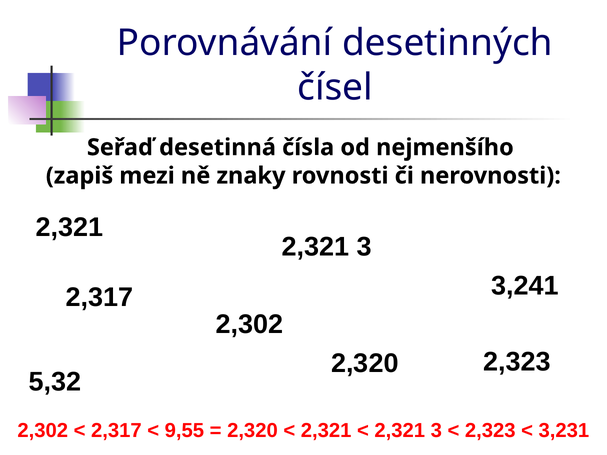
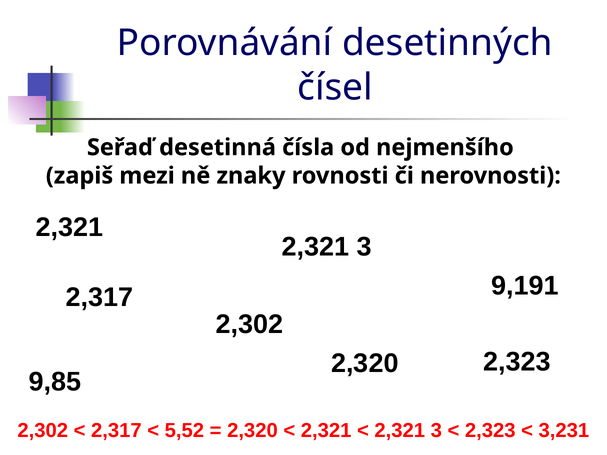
3,241: 3,241 -> 9,191 (525, 286)
5,32: 5,32 -> 9,85 (55, 382)
9,55: 9,55 -> 5,52 (184, 431)
